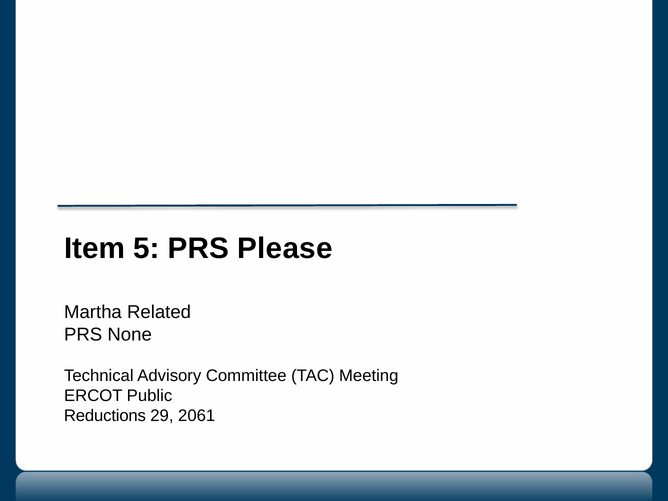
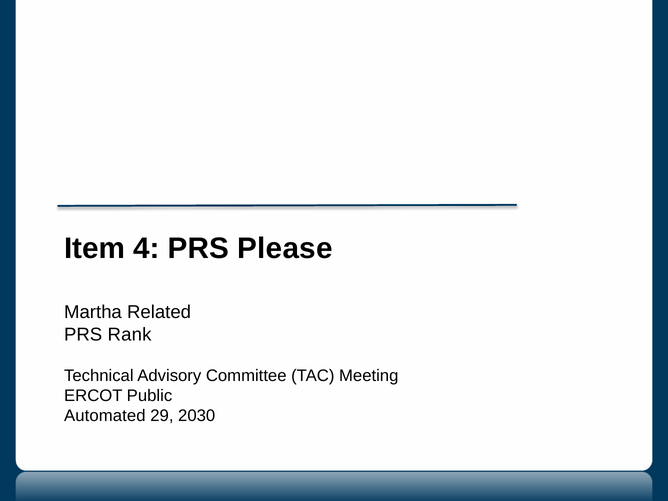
5: 5 -> 4 (147, 248)
None: None -> Rank (130, 334)
Reductions: Reductions -> Automated (105, 416)
2061: 2061 -> 2030 (197, 416)
